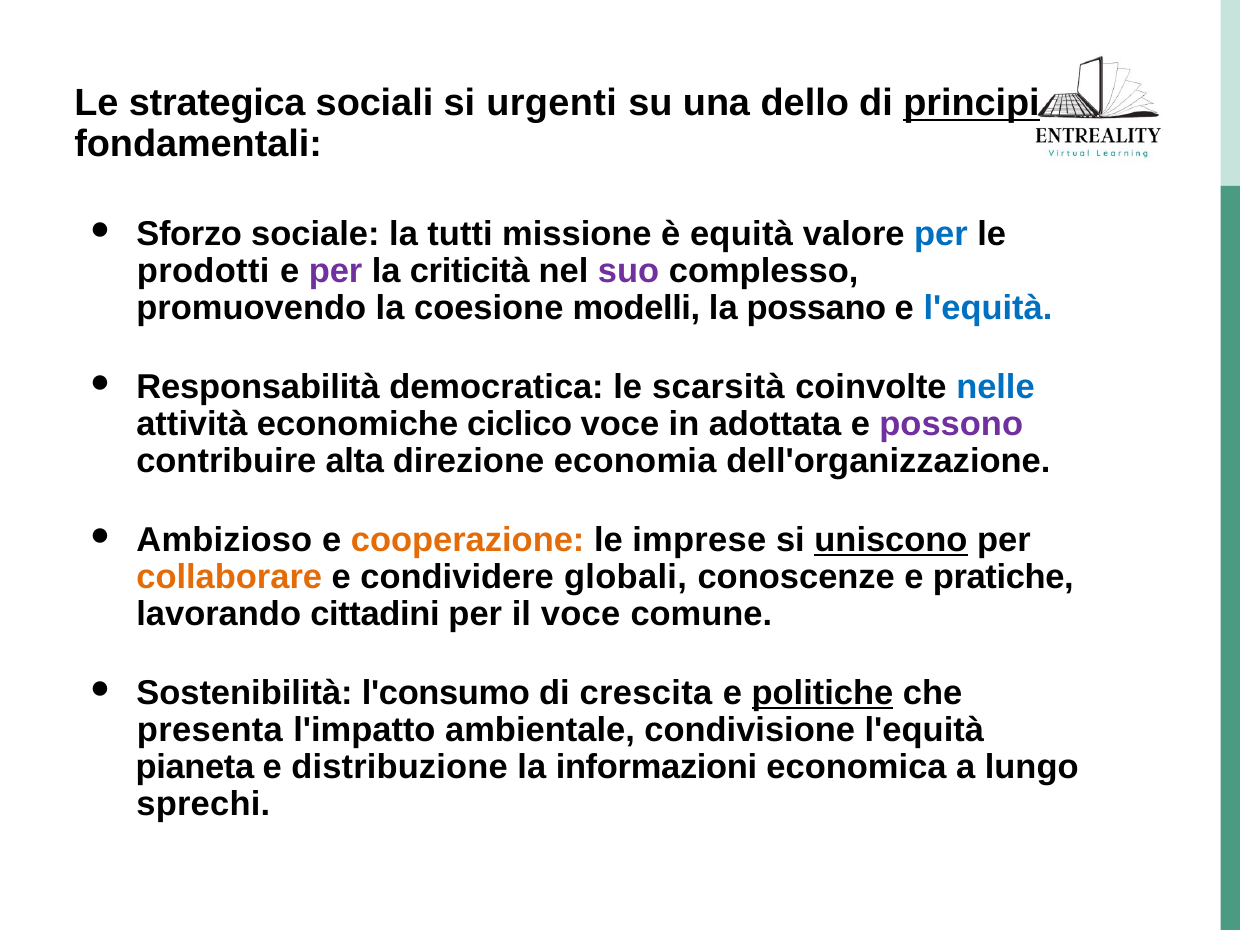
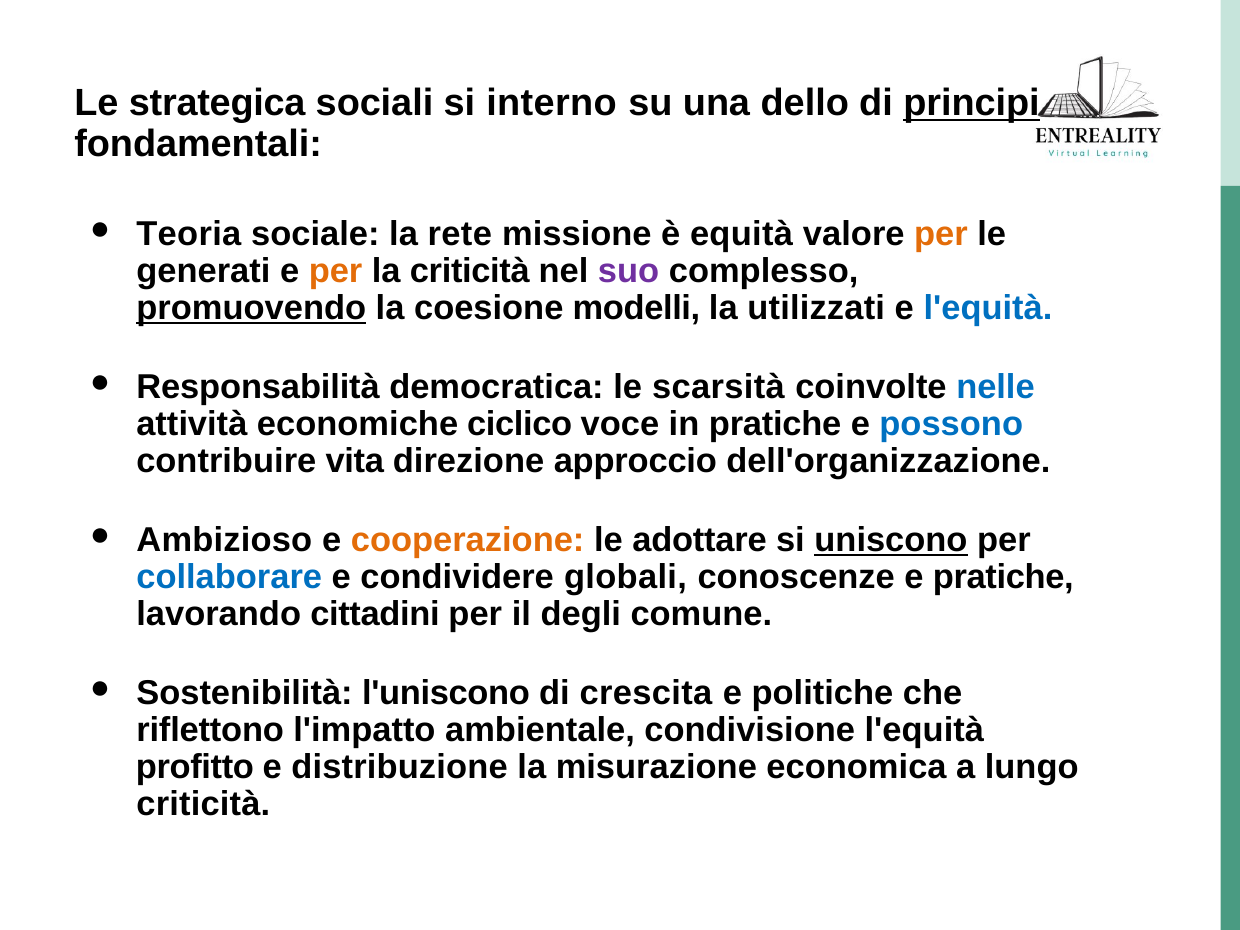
urgenti: urgenti -> interno (552, 103)
Sforzo: Sforzo -> Teoria (189, 234)
tutti: tutti -> rete (460, 234)
per colour: blue -> orange (941, 234)
prodotti: prodotti -> generati (203, 271)
per colour: purple -> orange (336, 271)
promuovendo underline: none -> present (251, 308)
possano: possano -> utilizzati (816, 308)
in adottata: adottata -> pratiche (775, 424)
possono colour: purple -> blue (951, 424)
alta: alta -> vita (355, 461)
economia: economia -> approccio (635, 461)
imprese: imprese -> adottare (700, 540)
collaborare colour: orange -> blue (229, 577)
il voce: voce -> degli (581, 614)
l'consumo: l'consumo -> l'uniscono (446, 693)
politiche underline: present -> none (822, 693)
presenta: presenta -> riflettono (210, 730)
pianeta: pianeta -> profitto (195, 767)
informazioni: informazioni -> misurazione (656, 767)
sprechi: sprechi -> criticità (203, 804)
